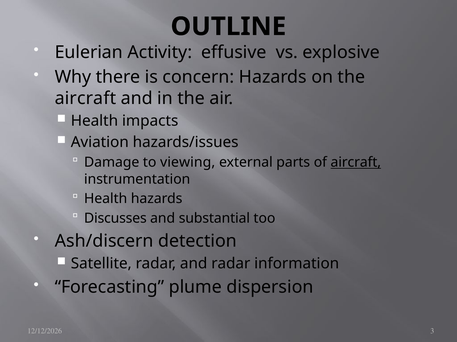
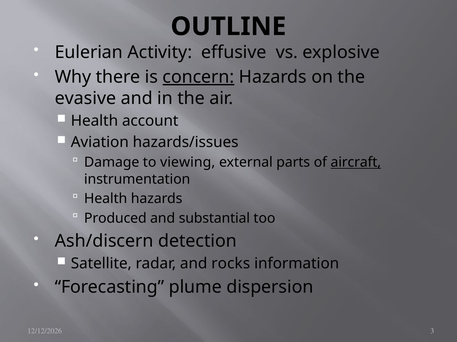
concern underline: none -> present (198, 77)
aircraft: aircraft -> evasive (85, 99)
impacts: impacts -> account (150, 121)
Discusses: Discusses -> Produced (115, 219)
and radar: radar -> rocks (231, 264)
